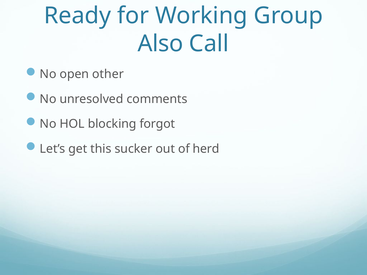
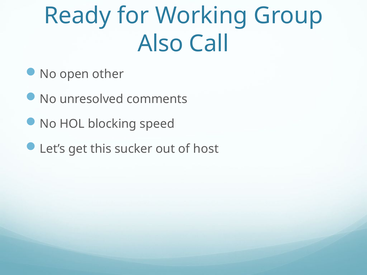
forgot: forgot -> speed (157, 124)
herd: herd -> host (206, 149)
